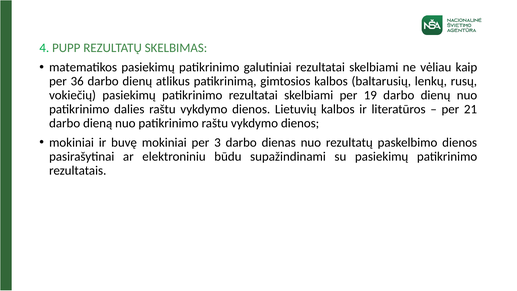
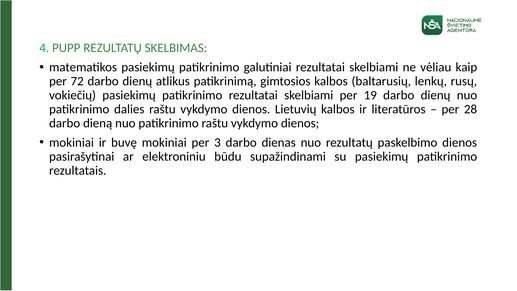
36: 36 -> 72 (77, 81)
21: 21 -> 28 (471, 109)
